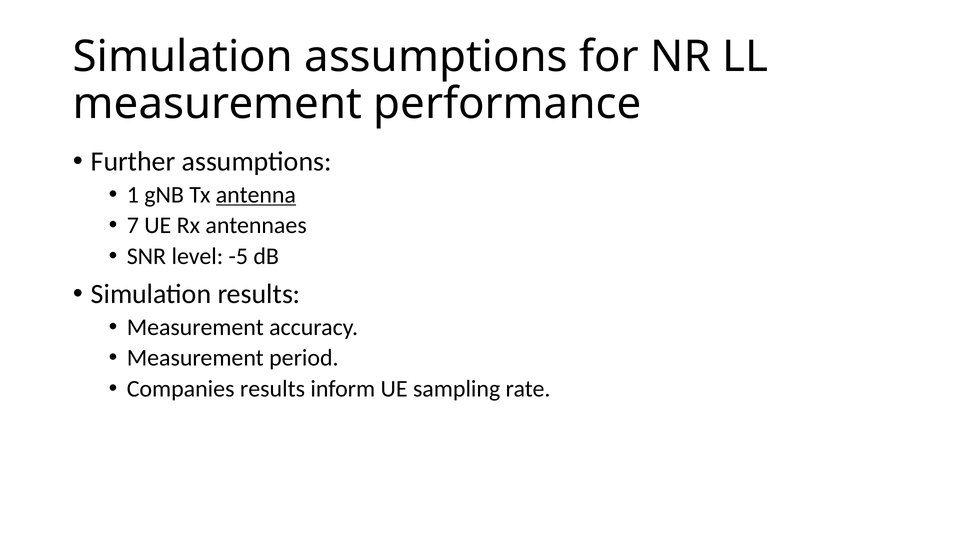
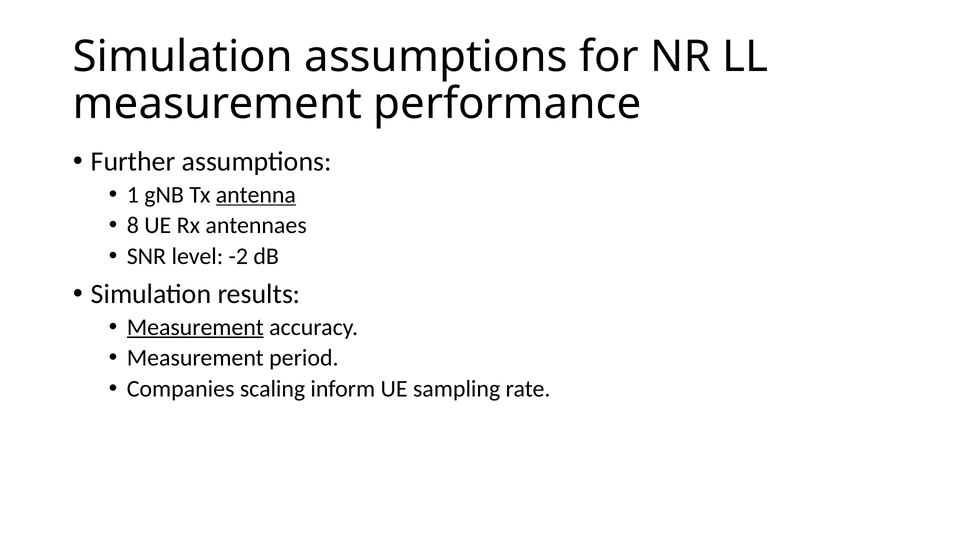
7: 7 -> 8 (133, 226)
-5: -5 -> -2 (238, 256)
Measurement underline: none -> present (195, 327)
Companies results: results -> scaling (273, 389)
